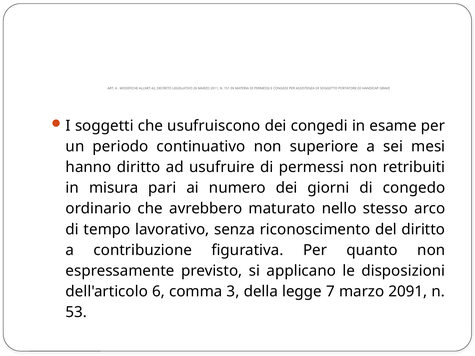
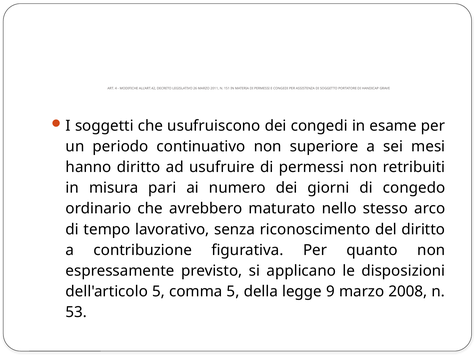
dell'articolo 6: 6 -> 5 (158, 292)
comma 3: 3 -> 5 (233, 292)
7: 7 -> 9 (330, 292)
2091: 2091 -> 2008 (408, 292)
